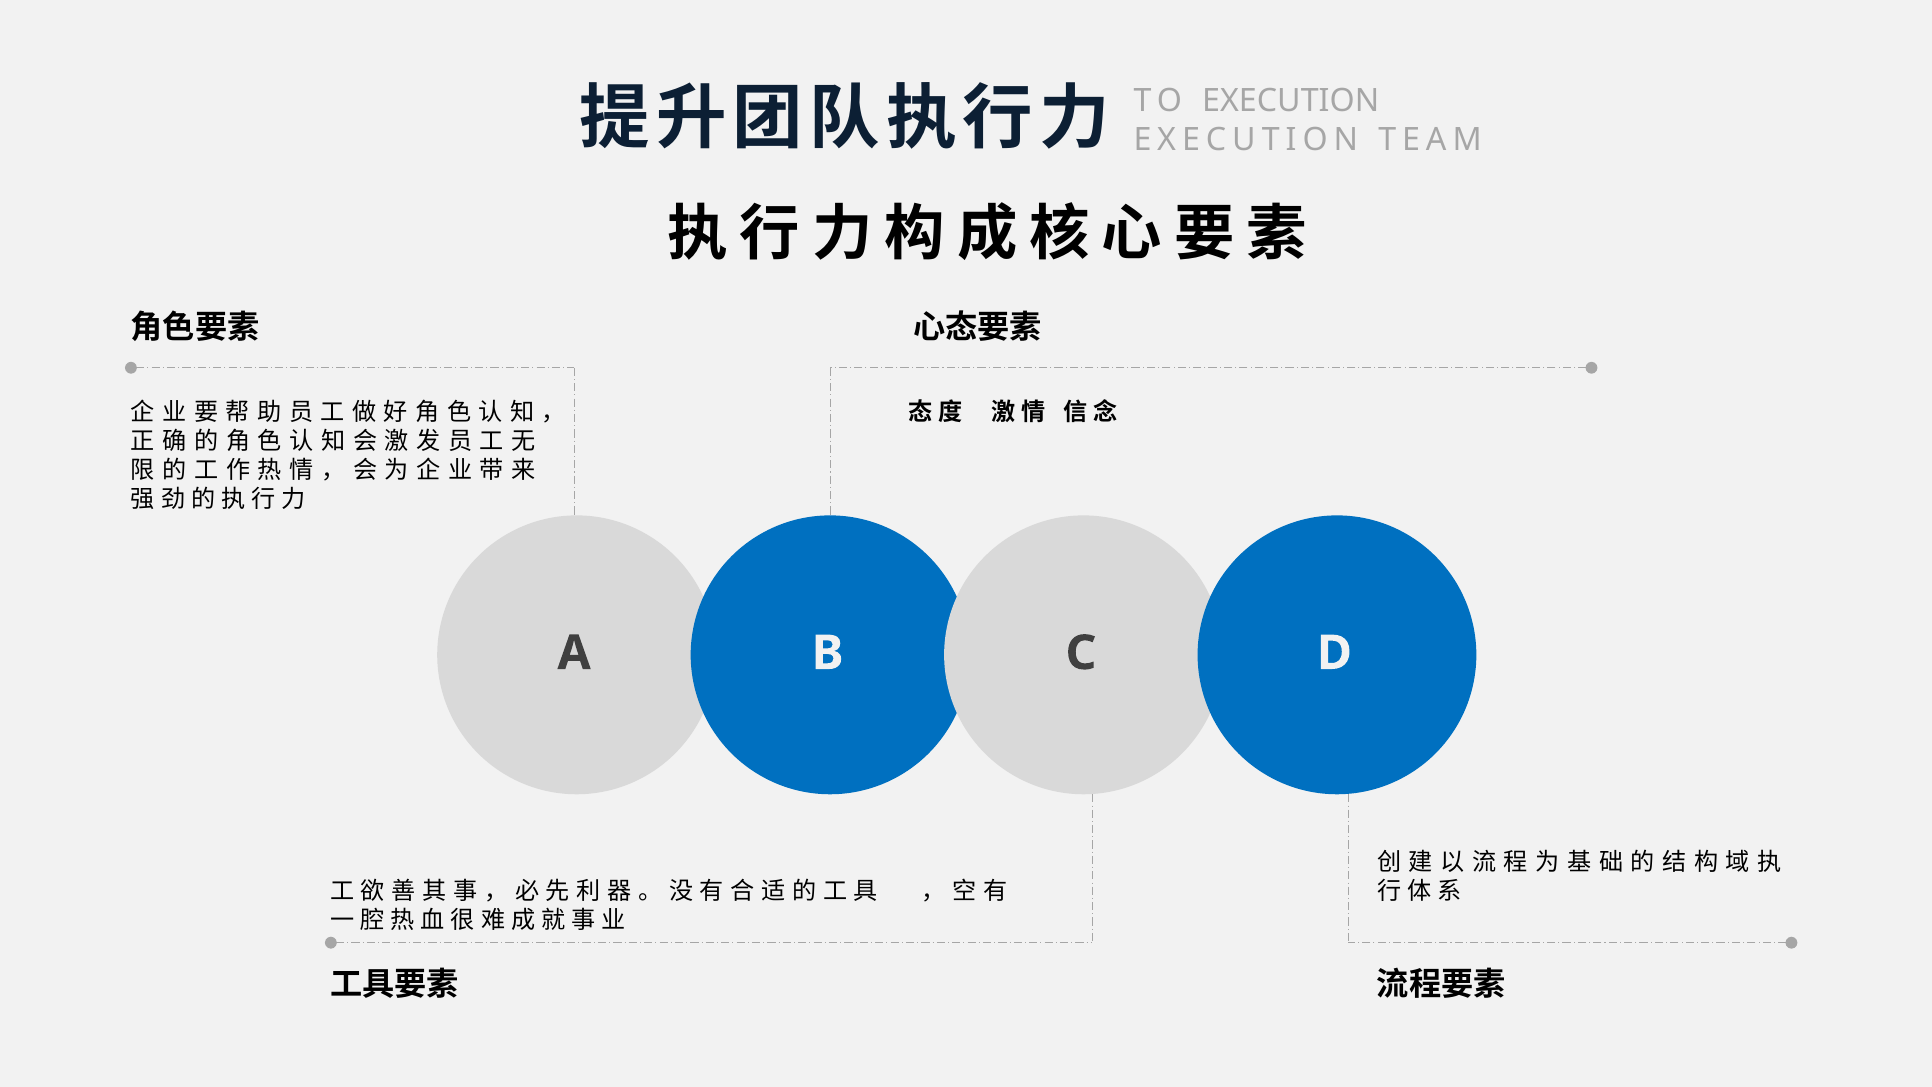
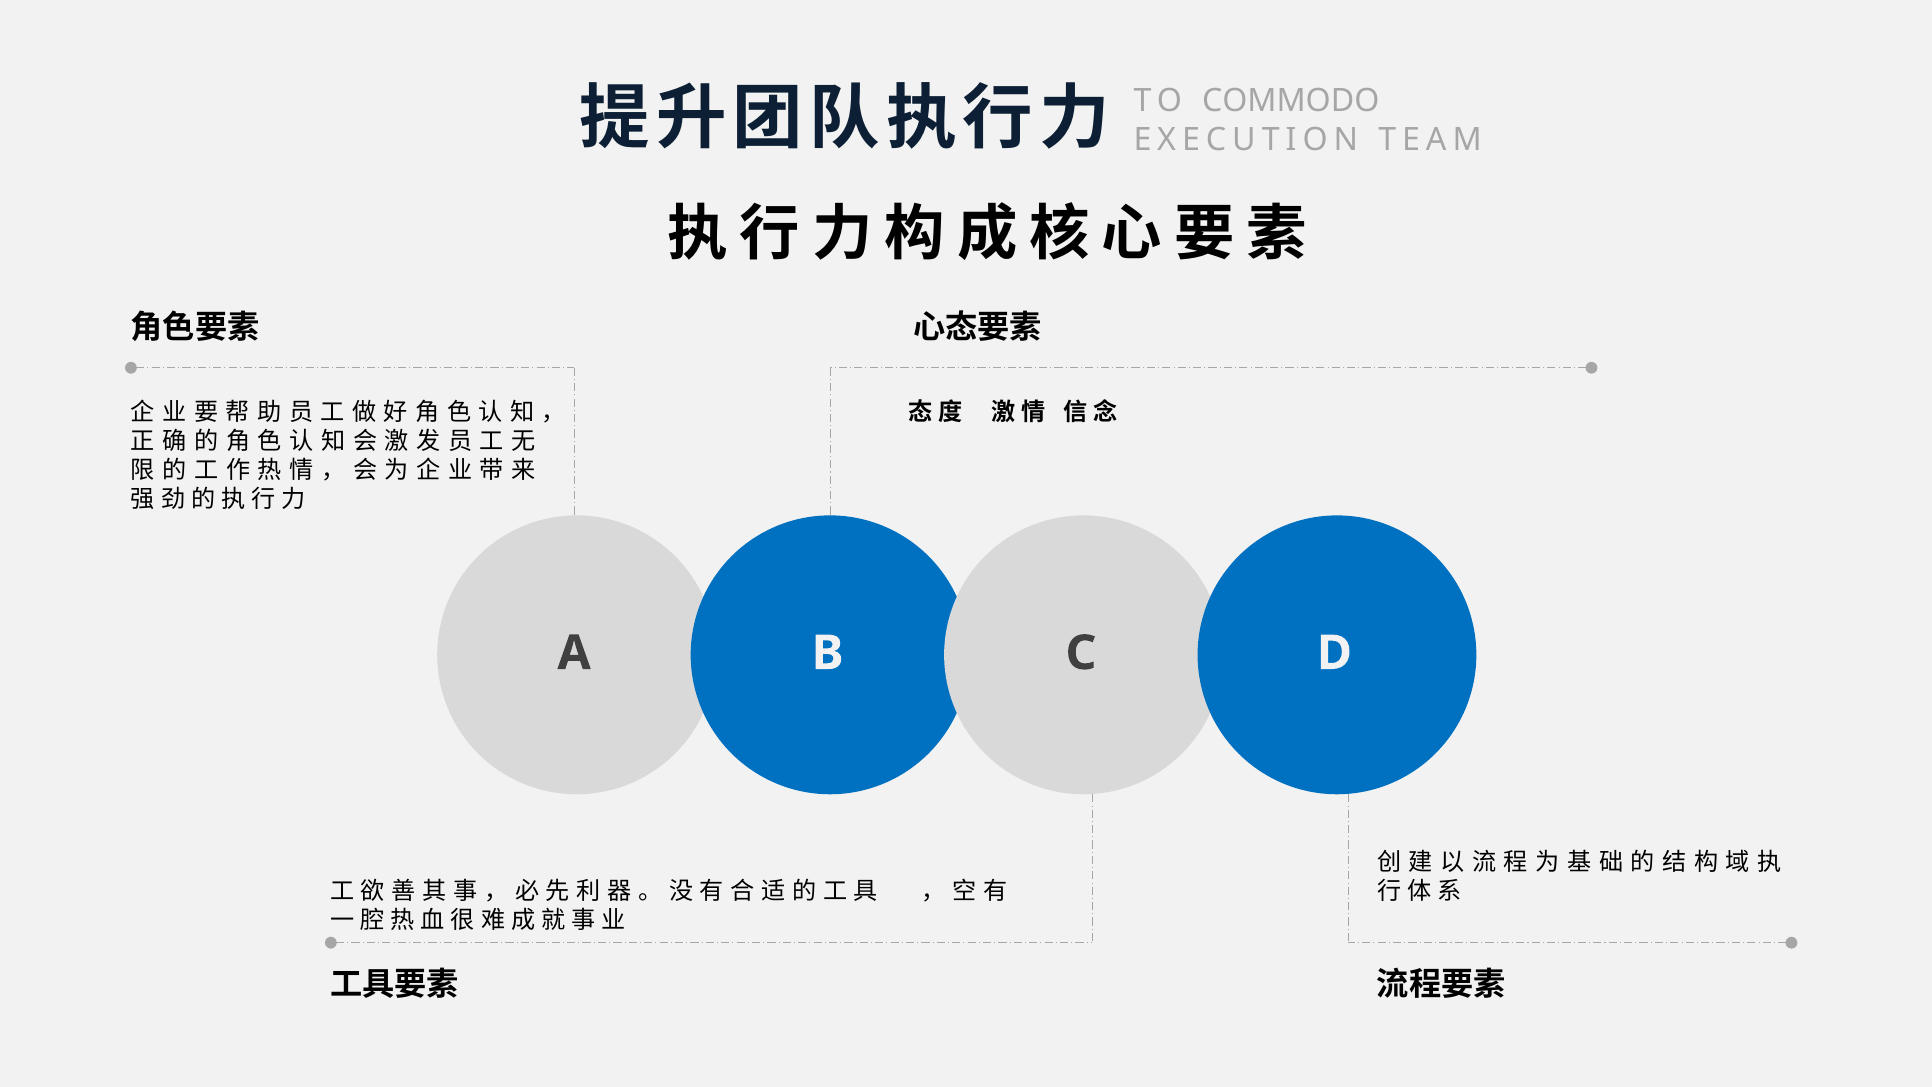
TO EXECUTION: EXECUTION -> COMMODO (1291, 101)
